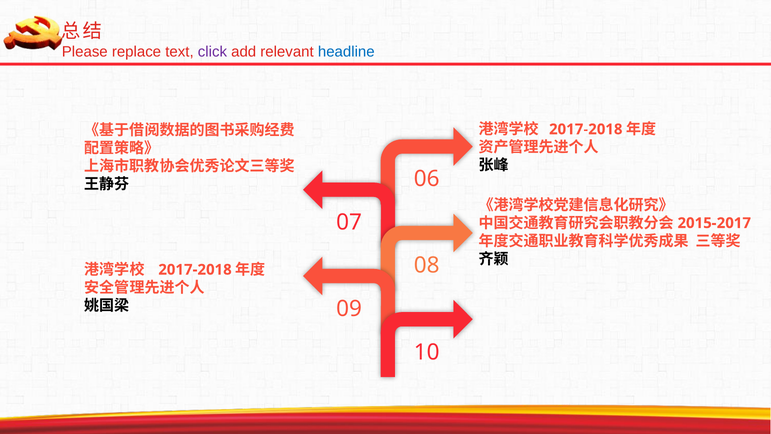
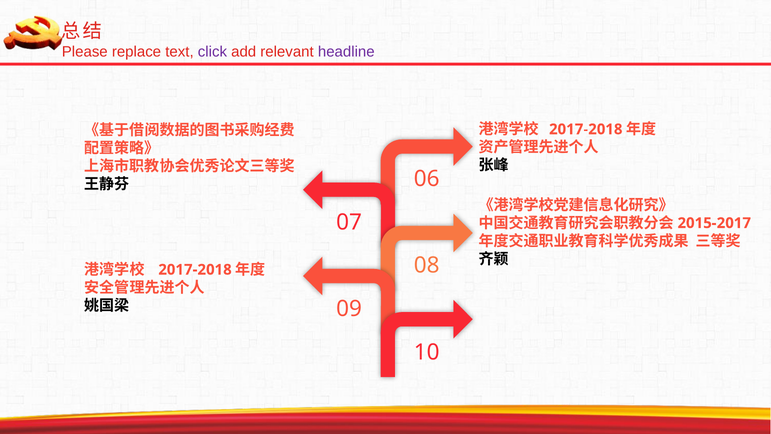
headline colour: blue -> purple (346, 52)
